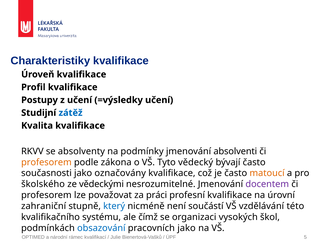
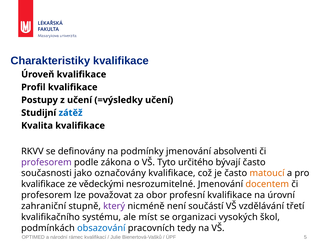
absolventy: absolventy -> definovány (81, 152)
profesorem colour: orange -> purple (46, 163)
vědecký: vědecký -> určitého (196, 163)
školského: školského -> kvalifikace (43, 185)
docentem colour: purple -> orange (267, 185)
práci: práci -> obor (157, 196)
který colour: blue -> purple (114, 207)
této: této -> třetí (295, 207)
čímž: čímž -> míst (148, 218)
pracovních jako: jako -> tedy (187, 229)
